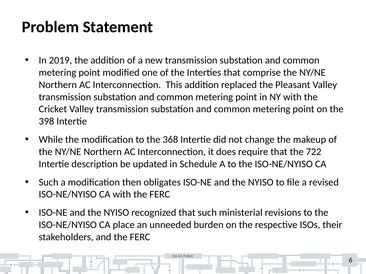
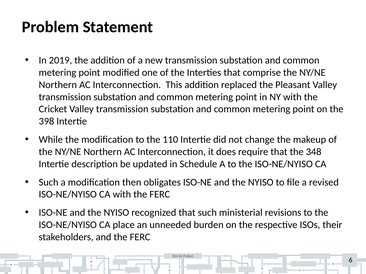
368: 368 -> 110 (170, 140)
722: 722 -> 348 (314, 152)
